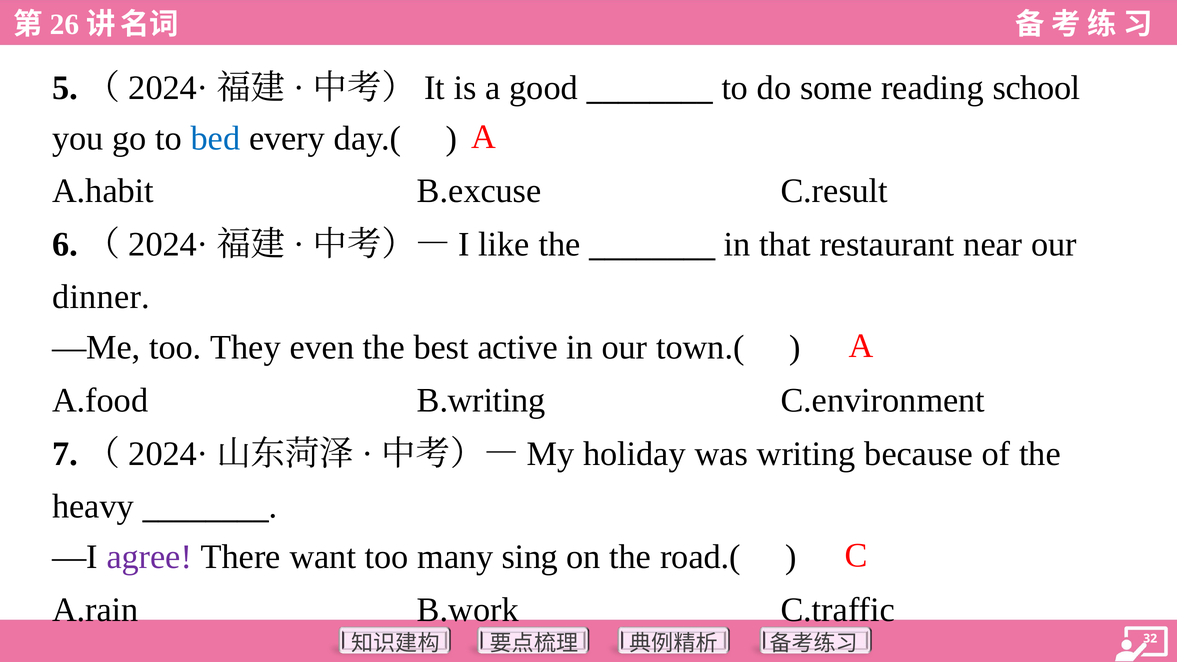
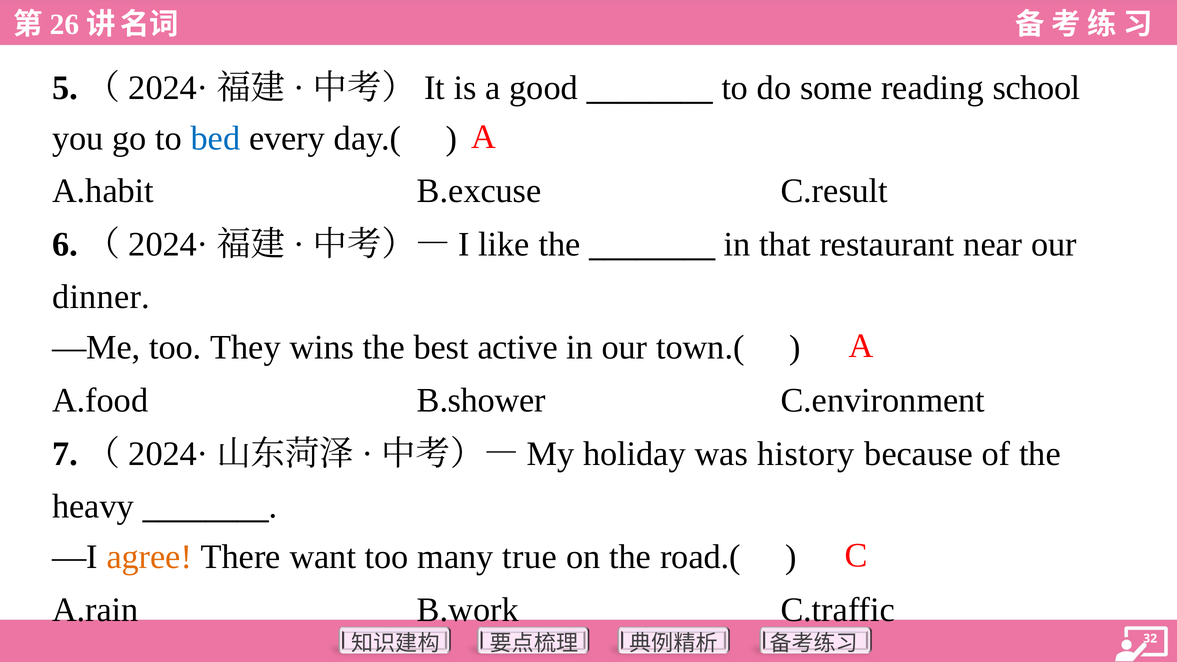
even: even -> wins (322, 347)
B.writing: B.writing -> B.shower (481, 400)
writing: writing -> history (806, 454)
agree colour: purple -> orange (149, 557)
sing: sing -> true (530, 557)
